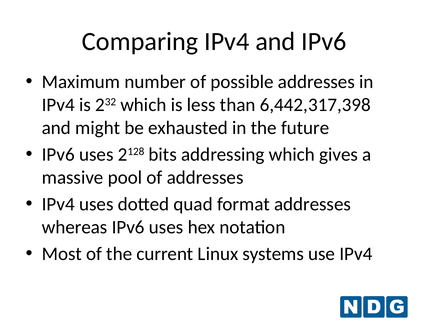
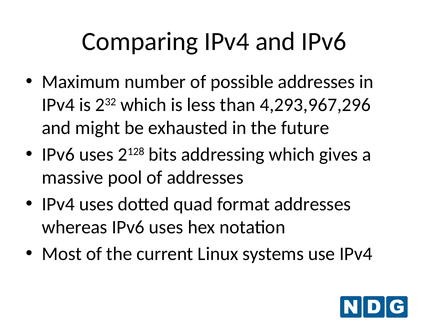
6,442,317,398: 6,442,317,398 -> 4,293,967,296 (315, 105)
